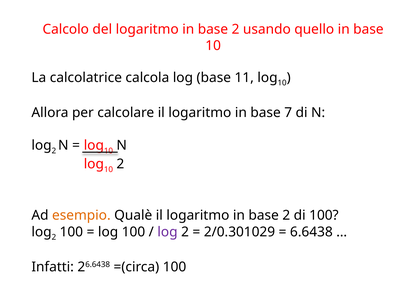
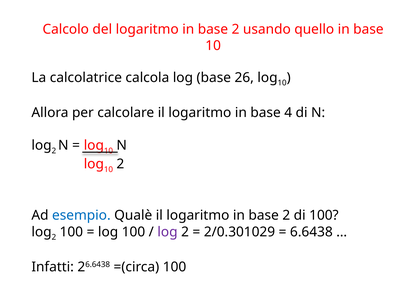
11: 11 -> 26 (244, 78)
7: 7 -> 4 (288, 113)
esempio colour: orange -> blue (81, 216)
